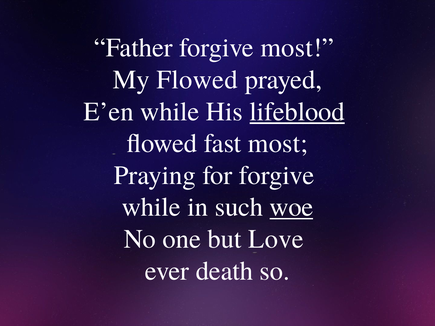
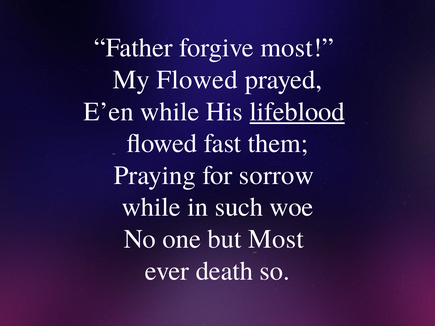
fast most: most -> them (278, 144)
for forgive: forgive -> sorrow (276, 175)
woe underline: present -> none (291, 207)
but Love: Love -> Most (276, 239)
